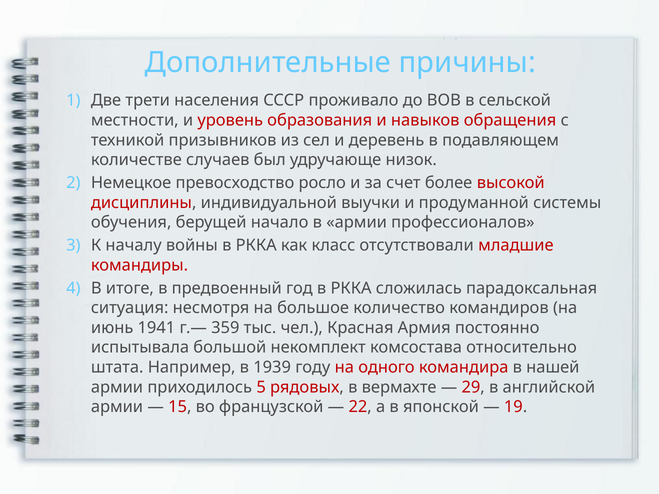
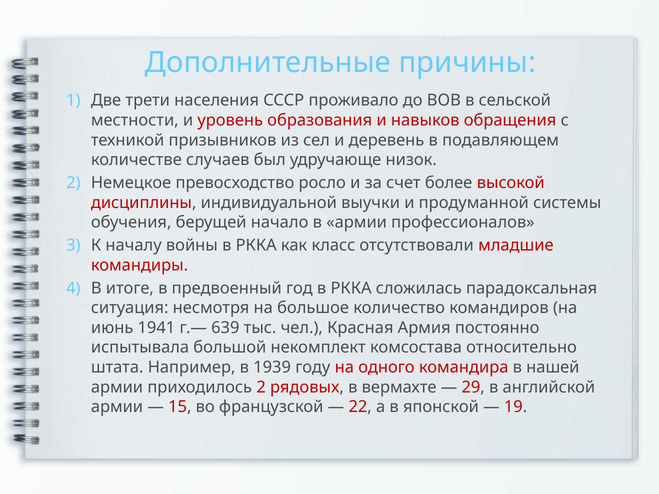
359: 359 -> 639 (225, 328)
приходилось 5: 5 -> 2 (261, 387)
